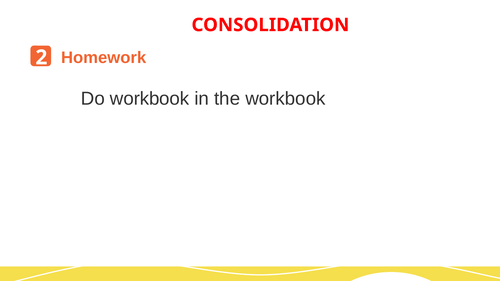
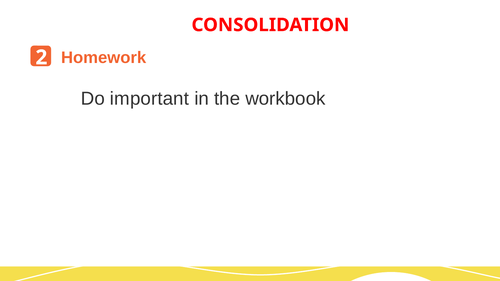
Do workbook: workbook -> important (150, 99)
